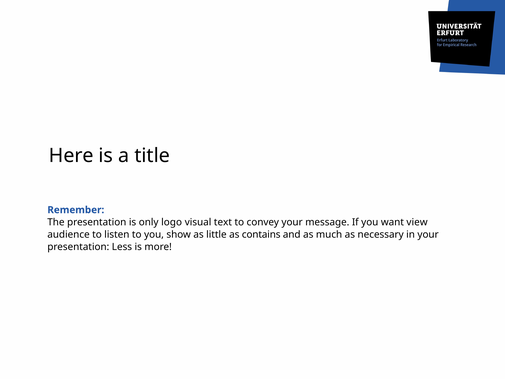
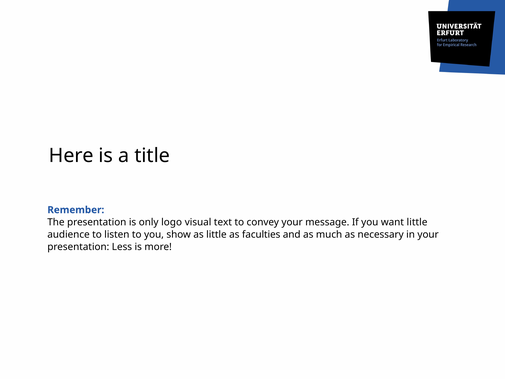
want view: view -> little (417, 222)
contains: contains -> faculties (261, 234)
